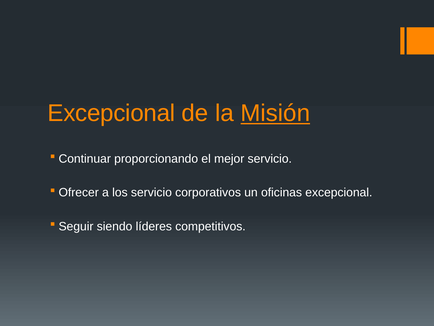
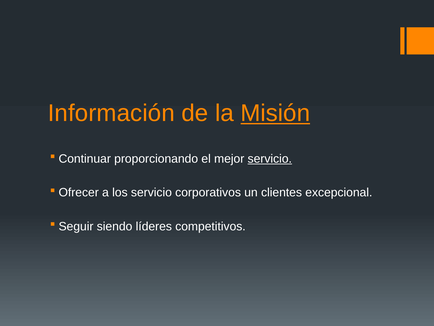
Excepcional: Excepcional -> Información (111, 113)
servicio underline: none -> present (270, 159)
oficinas: oficinas -> clientes (282, 192)
